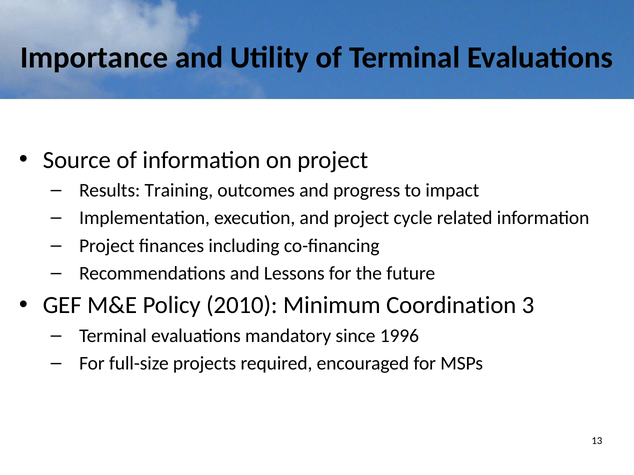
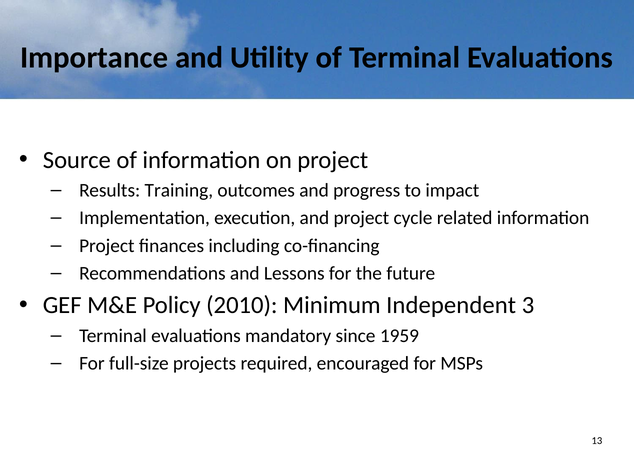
Coordination: Coordination -> Independent (451, 306)
1996: 1996 -> 1959 (399, 336)
